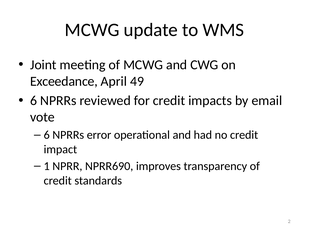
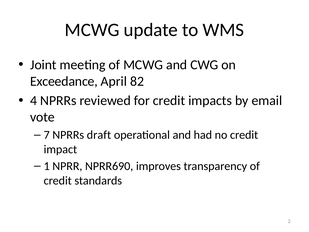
49: 49 -> 82 (137, 81)
6: 6 -> 4 (34, 101)
6: 6 -> 7 (47, 135)
error: error -> draft (99, 135)
